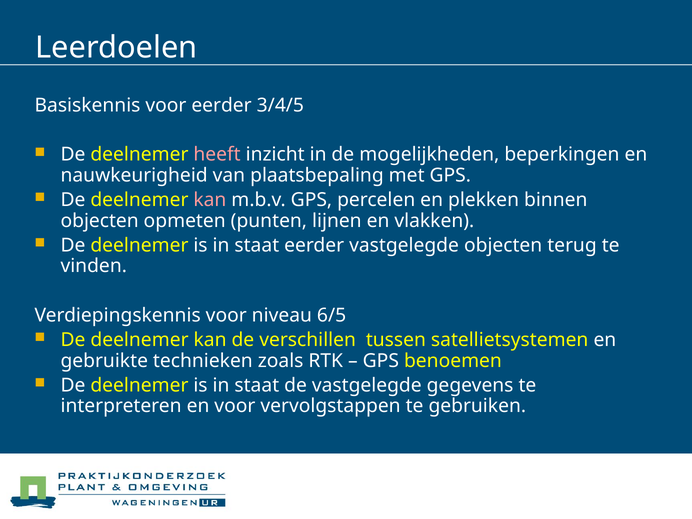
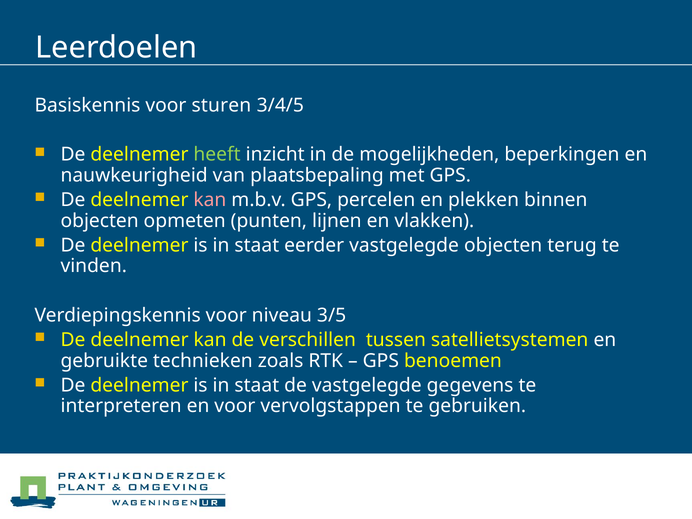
voor eerder: eerder -> sturen (221, 105)
heeft colour: pink -> light green (217, 155)
6/5: 6/5 -> 3/5 (332, 315)
